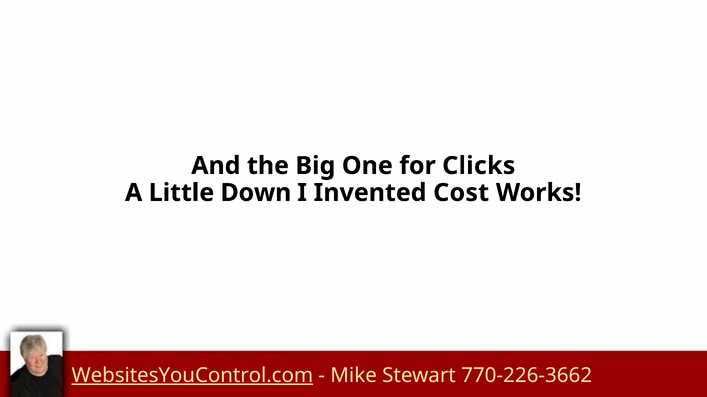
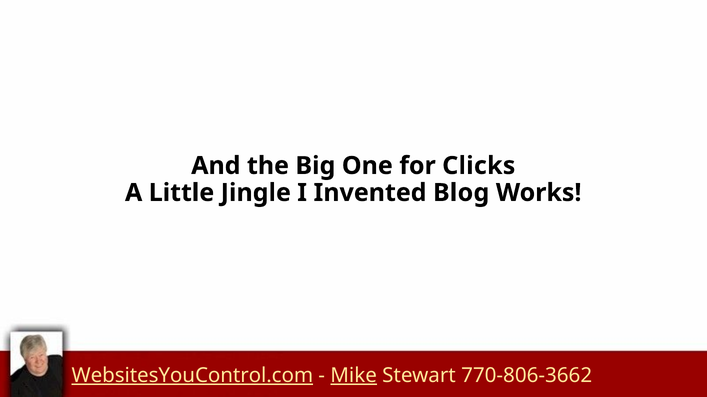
Down: Down -> Jingle (256, 193)
Cost: Cost -> Blog (461, 193)
Mike underline: none -> present (354, 376)
770-226-3662: 770-226-3662 -> 770-806-3662 (527, 376)
